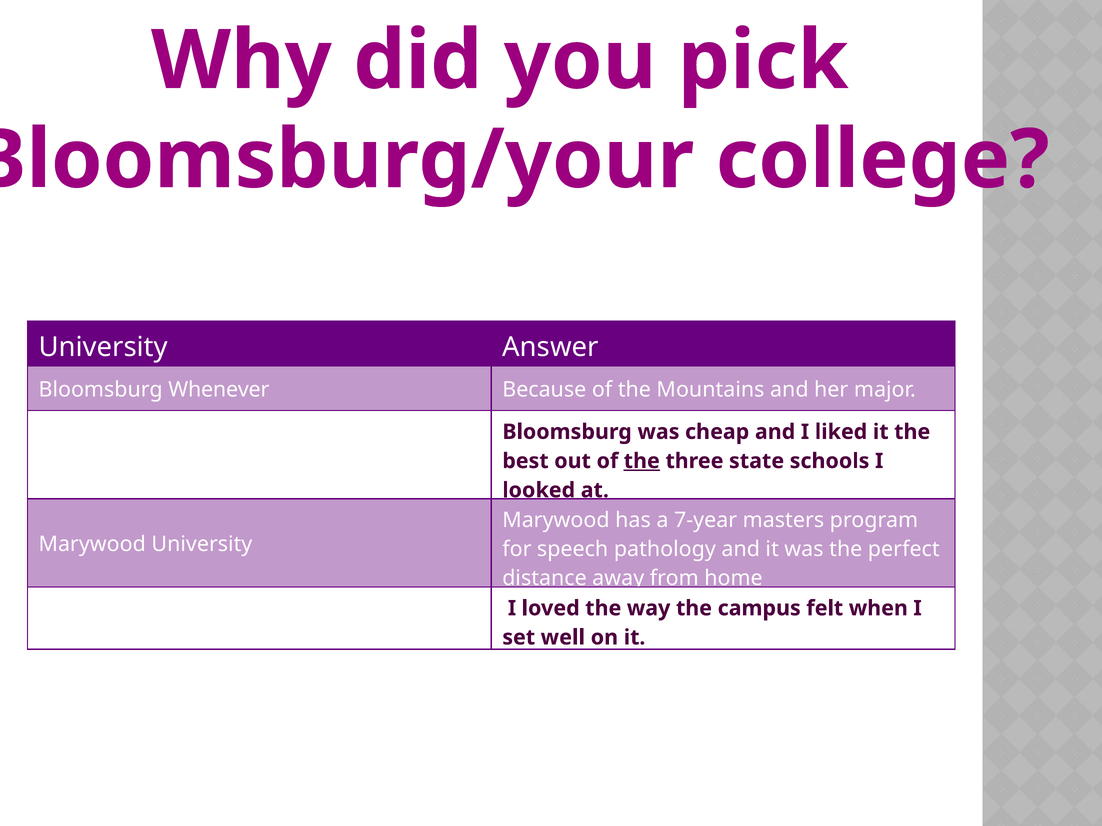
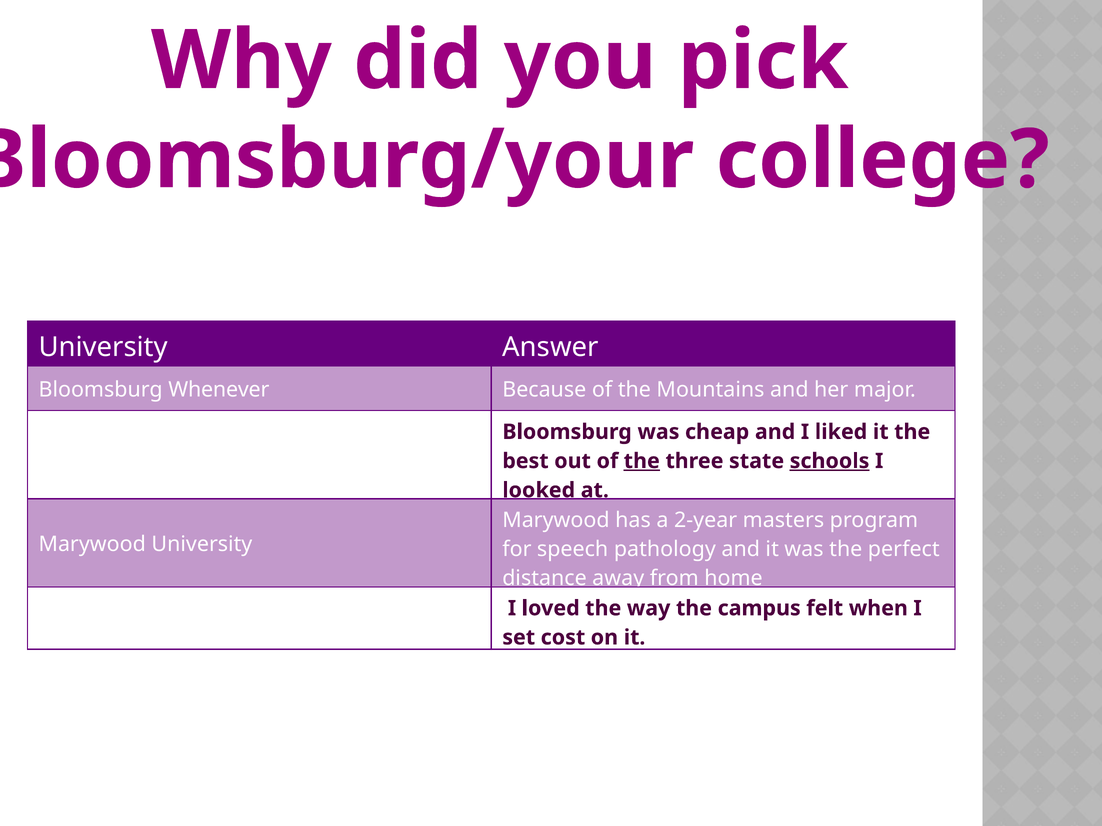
schools underline: none -> present (830, 461)
7-year: 7-year -> 2-year (706, 520)
well: well -> cost (563, 638)
